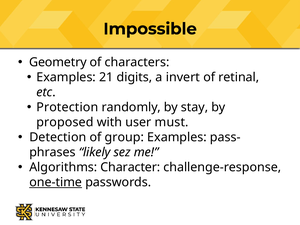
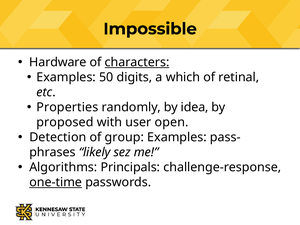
Geometry: Geometry -> Hardware (58, 62)
characters underline: none -> present (137, 62)
21: 21 -> 50 (106, 77)
invert: invert -> which (183, 77)
Protection: Protection -> Properties (67, 107)
stay: stay -> idea (195, 107)
must: must -> open (172, 122)
Character: Character -> Principals (130, 167)
